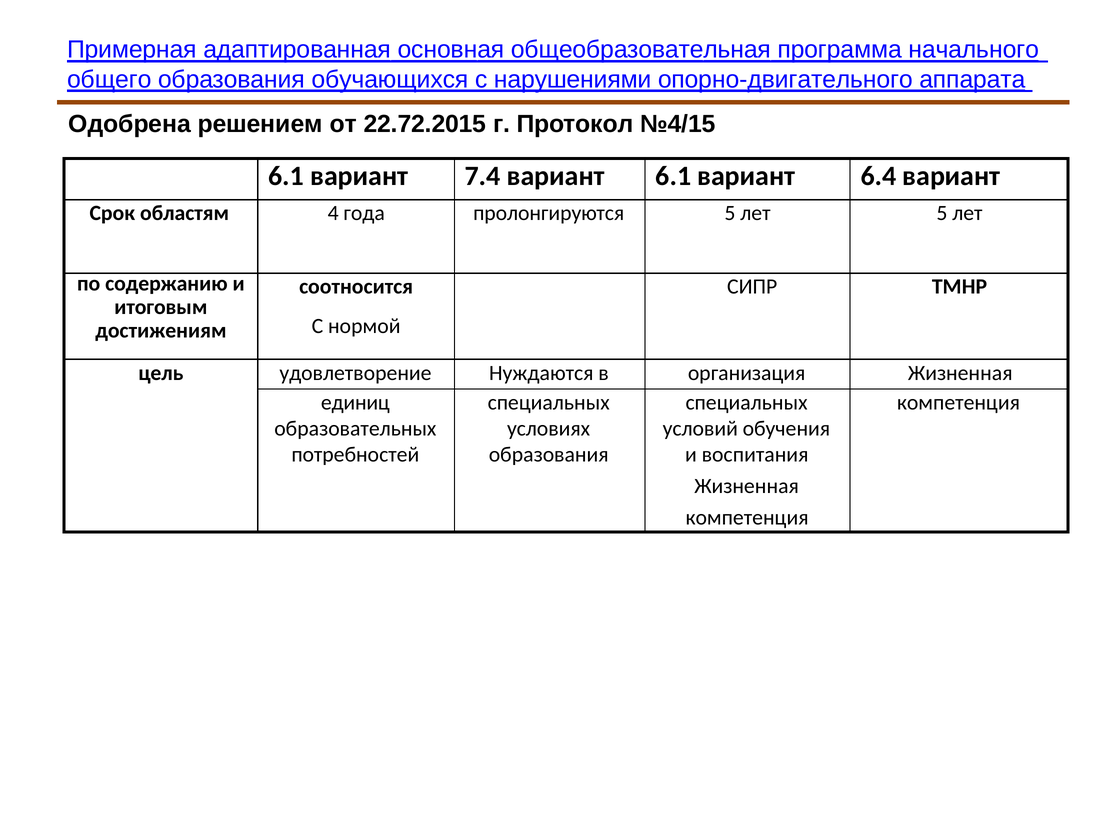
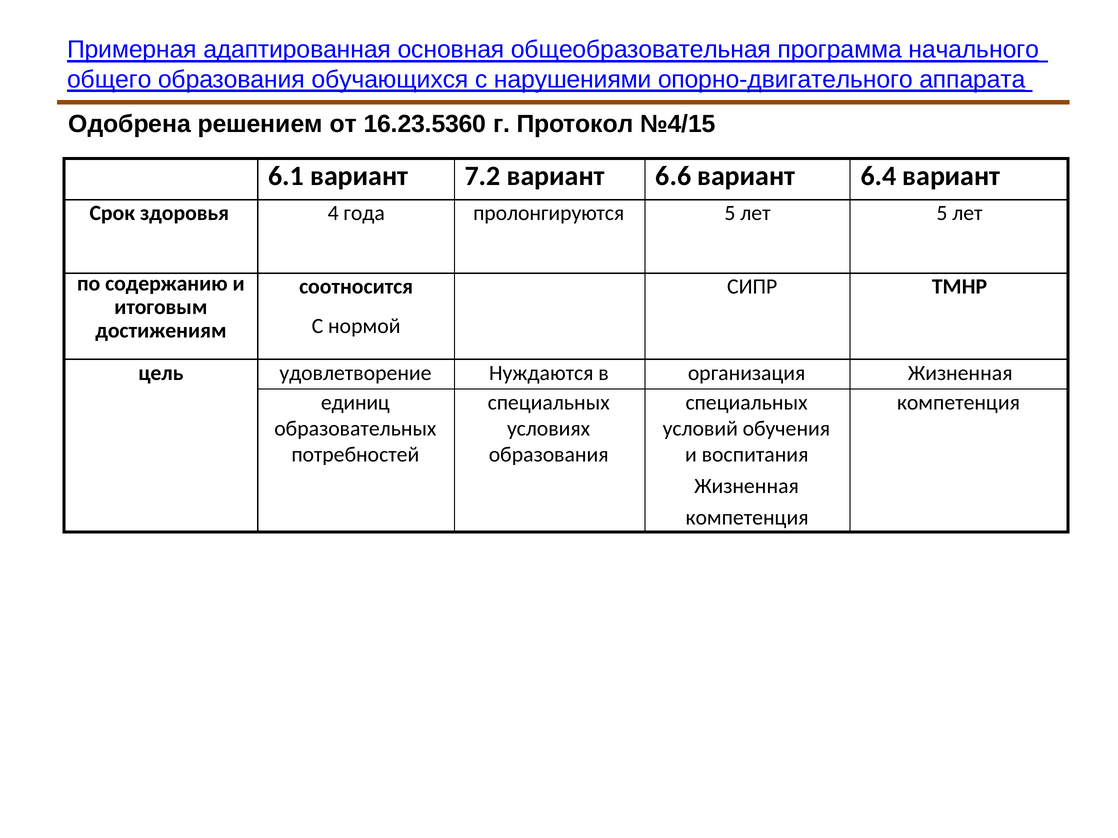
22.72.2015: 22.72.2015 -> 16.23.5360 (425, 124)
7.4: 7.4 -> 7.2 (483, 176)
вариант 6.1: 6.1 -> 6.6 (673, 176)
областям: областям -> здоровья (185, 213)
